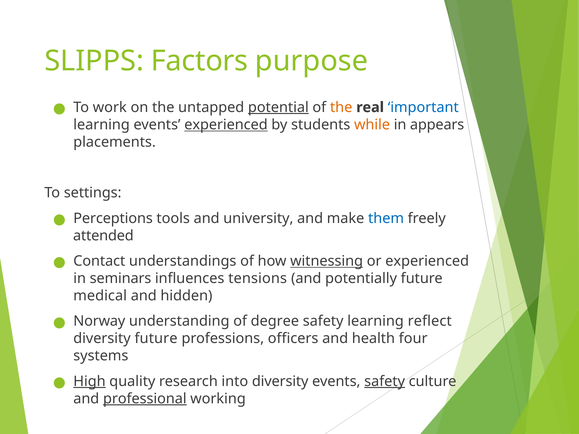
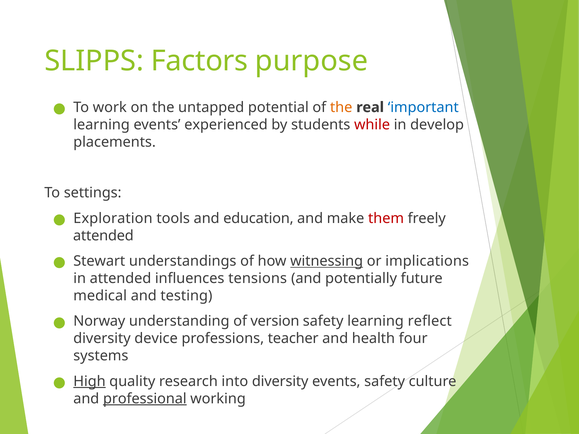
potential underline: present -> none (278, 107)
experienced underline: present -> none (226, 125)
while colour: orange -> red (372, 125)
appears: appears -> develop (437, 125)
Perceptions: Perceptions -> Exploration (113, 218)
university: university -> education (258, 218)
them colour: blue -> red (386, 218)
Contact: Contact -> Stewart (99, 261)
or experienced: experienced -> implications (427, 261)
in seminars: seminars -> attended (120, 279)
hidden: hidden -> testing (186, 296)
degree: degree -> version (275, 321)
diversity future: future -> device (156, 339)
officers: officers -> teacher (293, 339)
safety underline: present -> none (385, 382)
